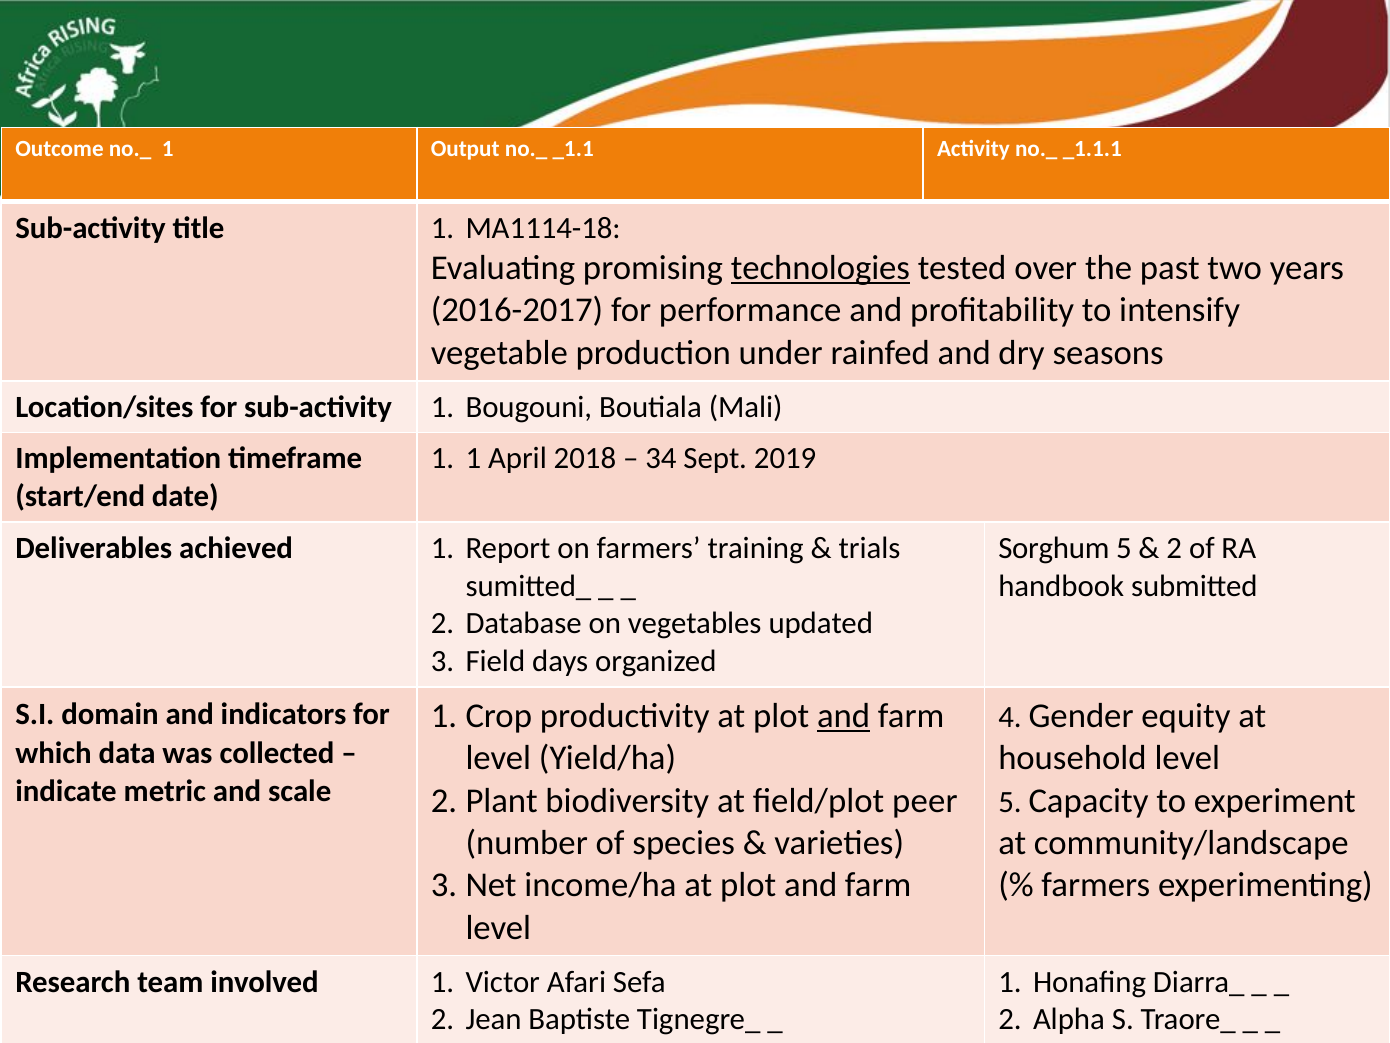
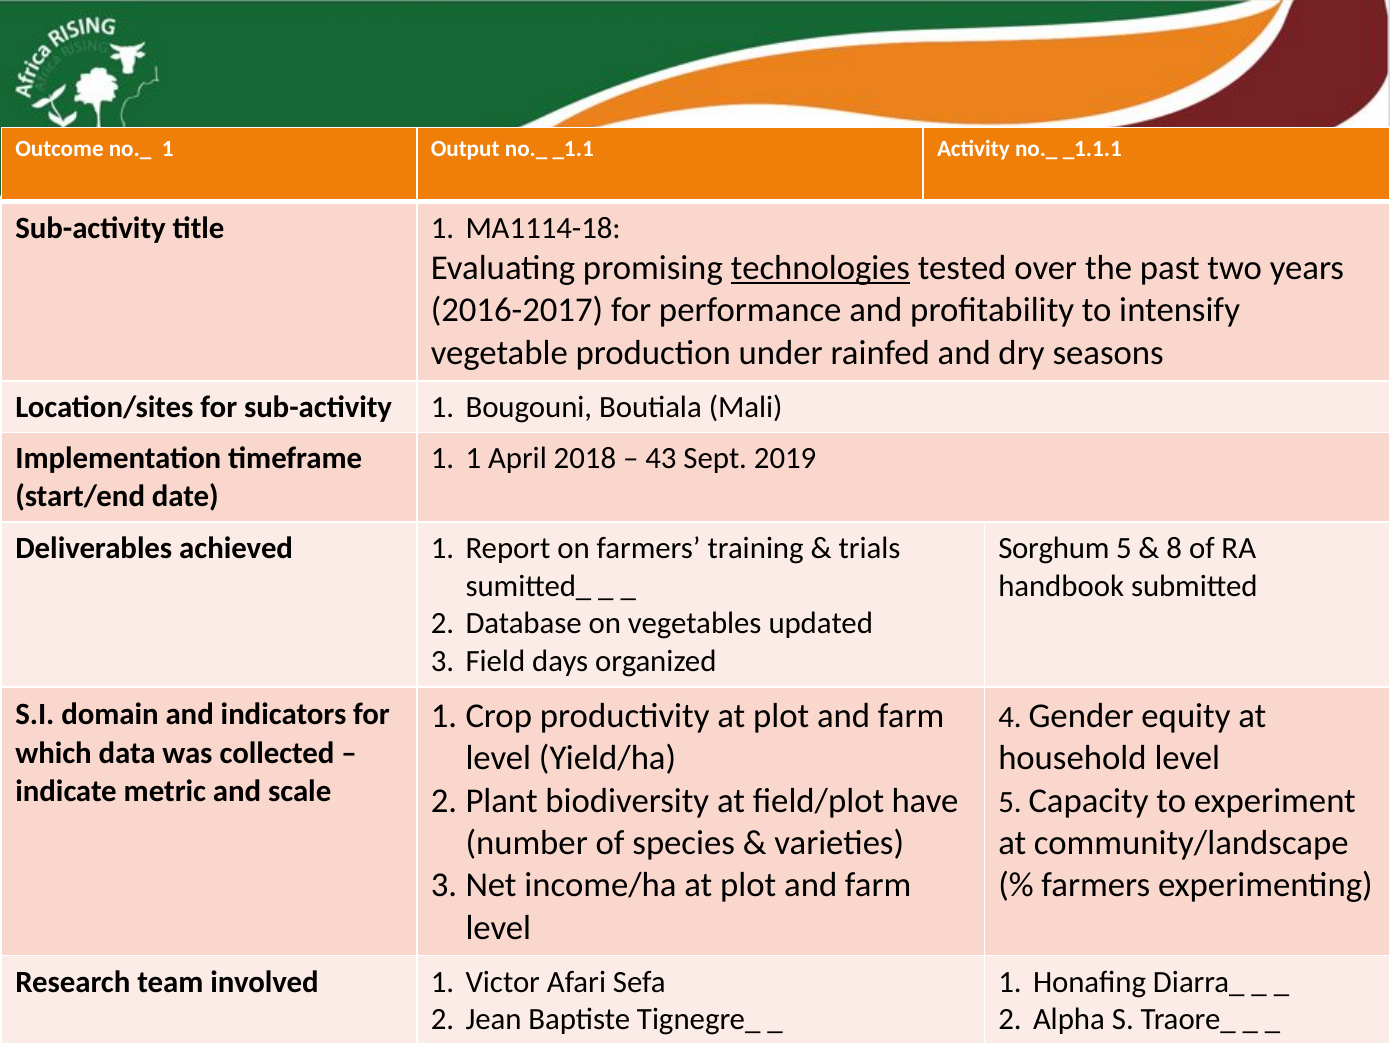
34: 34 -> 43 (661, 458)
2: 2 -> 8 (1174, 548)
and underline: present -> none (844, 715)
field/plot peer: peer -> have (925, 800)
